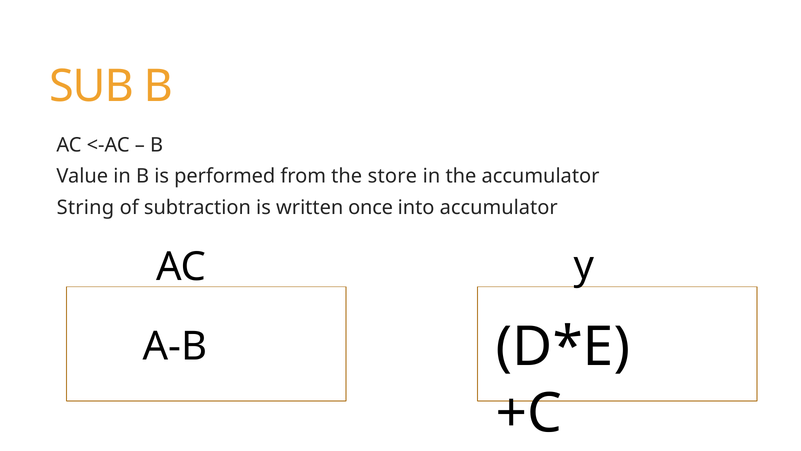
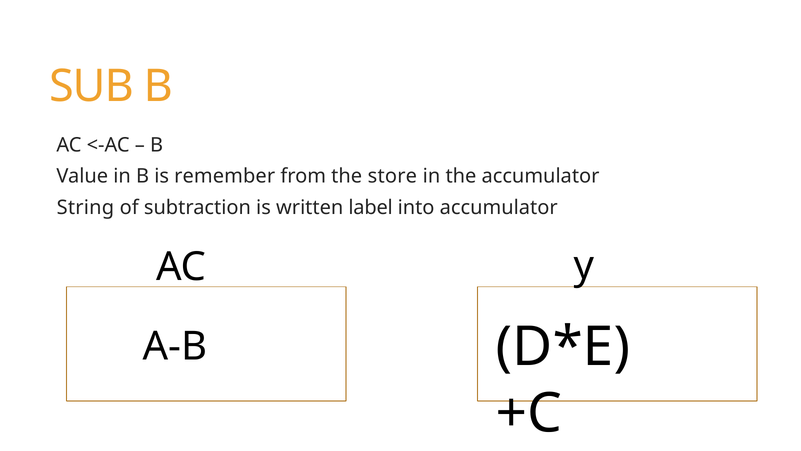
performed: performed -> remember (225, 176)
once: once -> label (371, 207)
